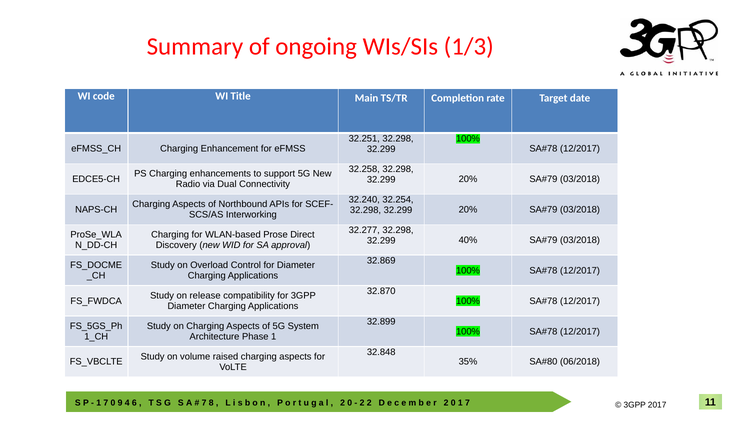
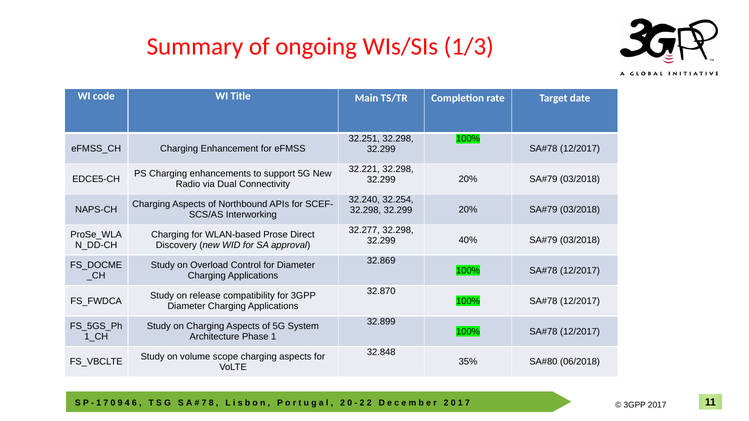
32.258: 32.258 -> 32.221 (364, 169)
raised: raised -> scope (226, 357)
